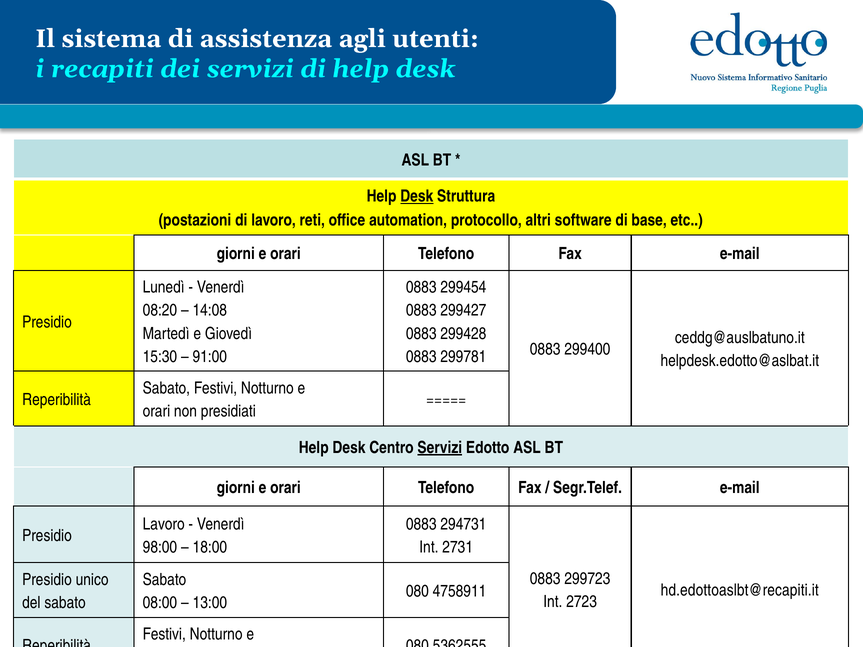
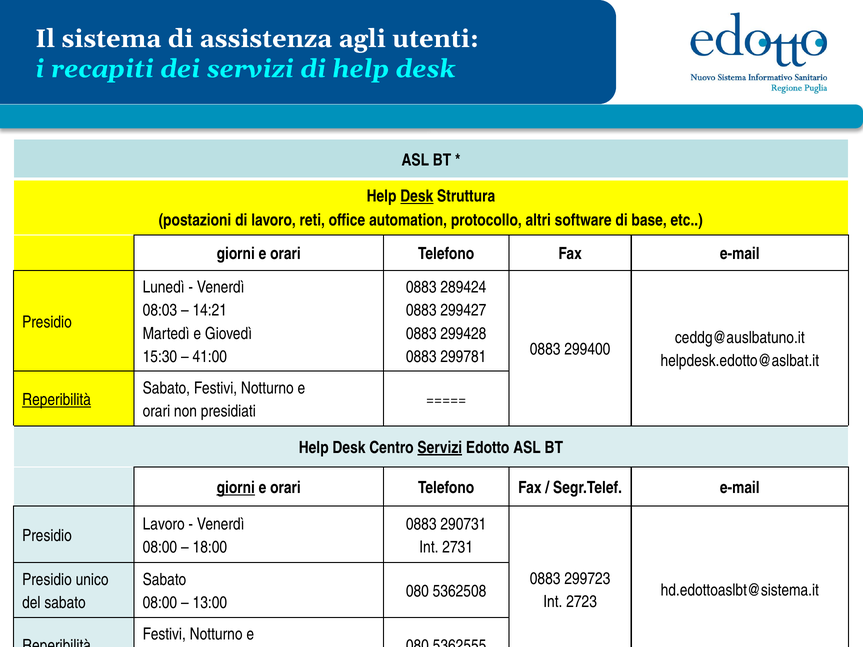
299454: 299454 -> 289424 (463, 288)
08:20: 08:20 -> 08:03 (160, 311)
14:08: 14:08 -> 14:21 (210, 311)
91:00: 91:00 -> 41:00 (210, 357)
Reperibilità underline: none -> present (57, 400)
giorni underline: none -> present (236, 488)
294731: 294731 -> 290731 (463, 524)
98:00: 98:00 -> 08:00 (160, 547)
hd.edottoaslbt@recapiti.it: hd.edottoaslbt@recapiti.it -> hd.edottoaslbt@sistema.it (740, 590)
4758911: 4758911 -> 5362508 (460, 591)
